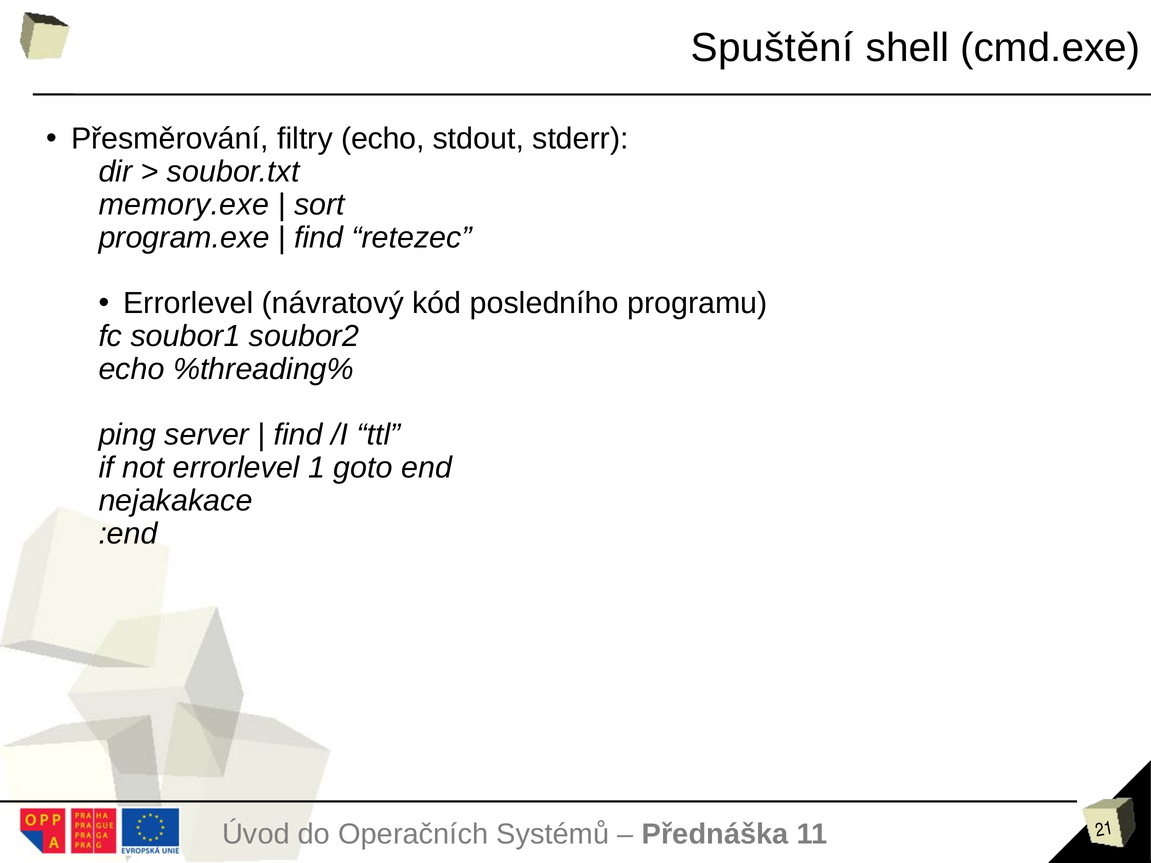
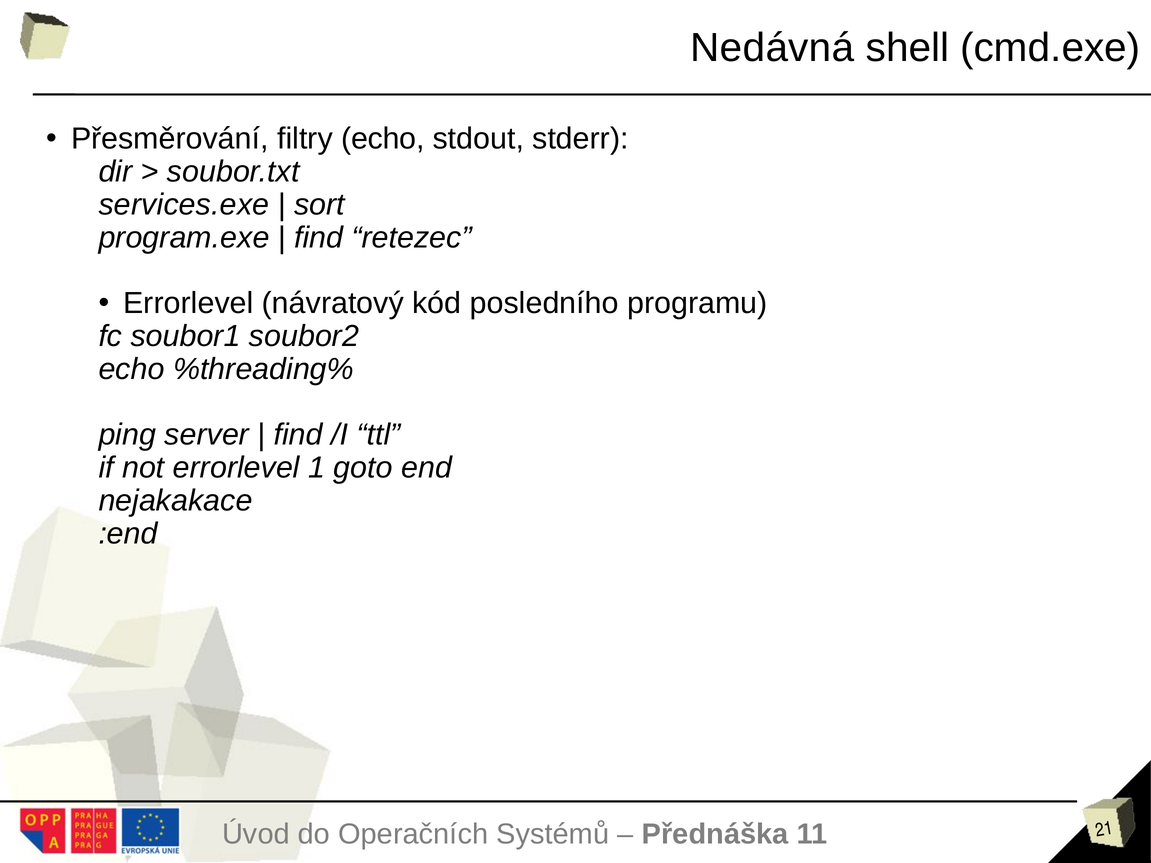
Spuštění: Spuštění -> Nedávná (772, 48)
memory.exe: memory.exe -> services.exe (184, 205)
